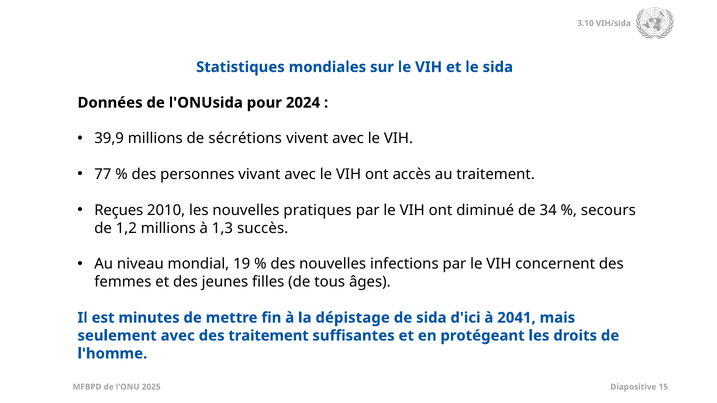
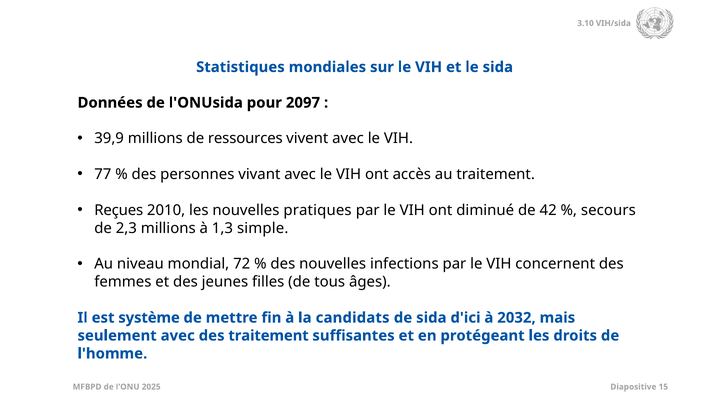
2024: 2024 -> 2097 (303, 103)
sécrétions: sécrétions -> ressources (245, 139)
34: 34 -> 42 (548, 210)
1,2: 1,2 -> 2,3 (126, 228)
succès: succès -> simple (263, 228)
19: 19 -> 72 (242, 264)
minutes: minutes -> système (149, 318)
dépistage: dépistage -> candidats (353, 318)
2041: 2041 -> 2032 (517, 318)
